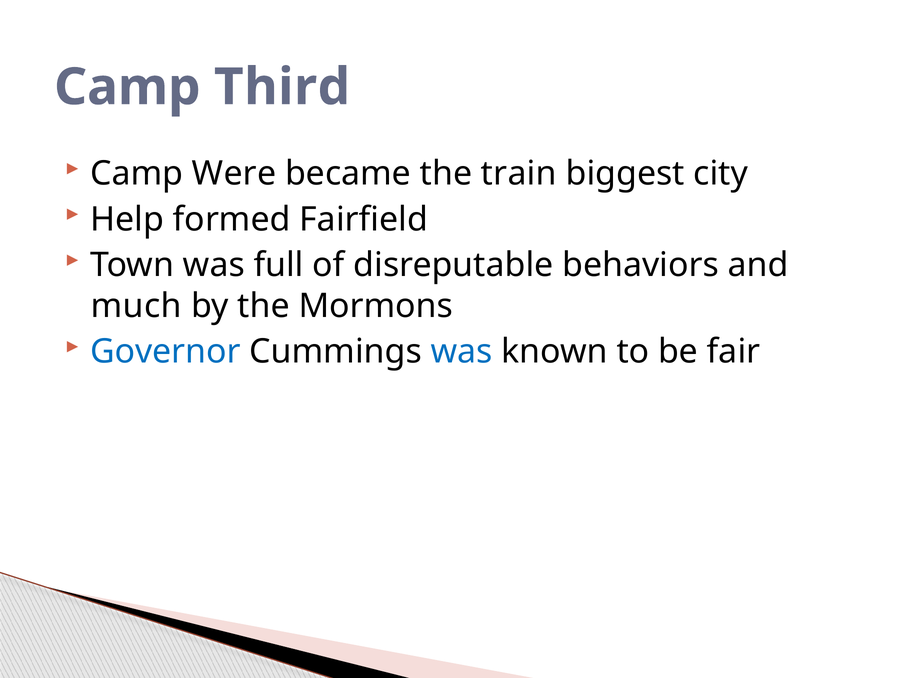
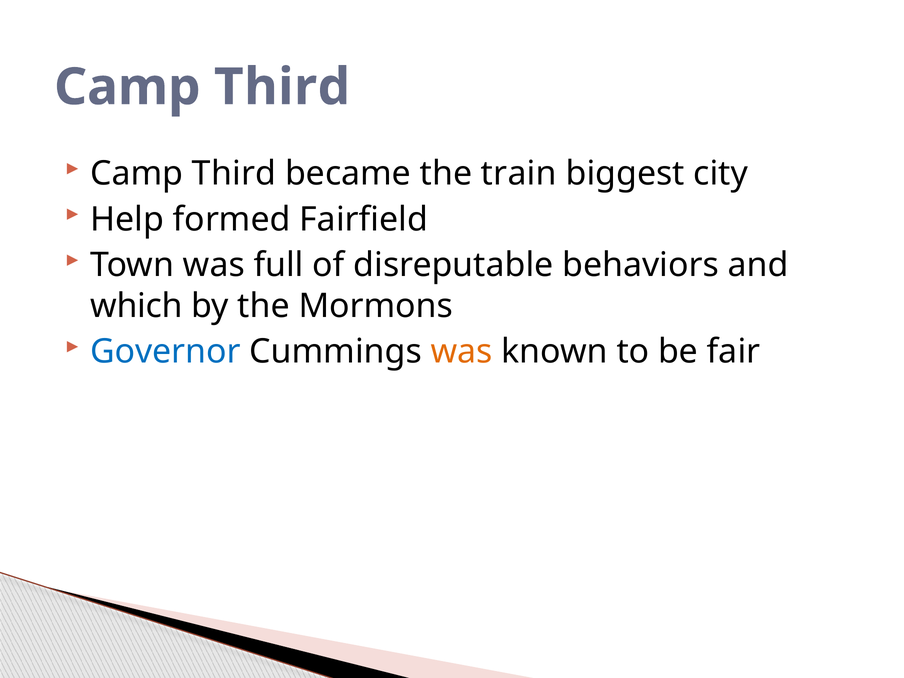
Were: Were -> Third (234, 174)
much: much -> which (136, 306)
was colour: blue -> orange (462, 352)
